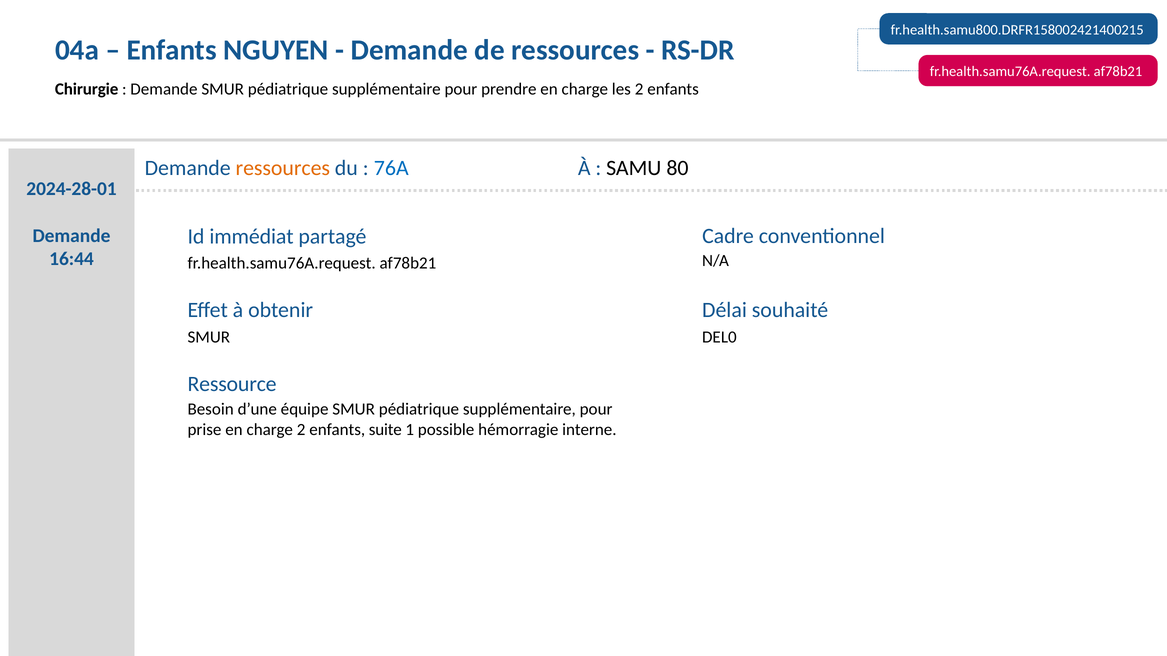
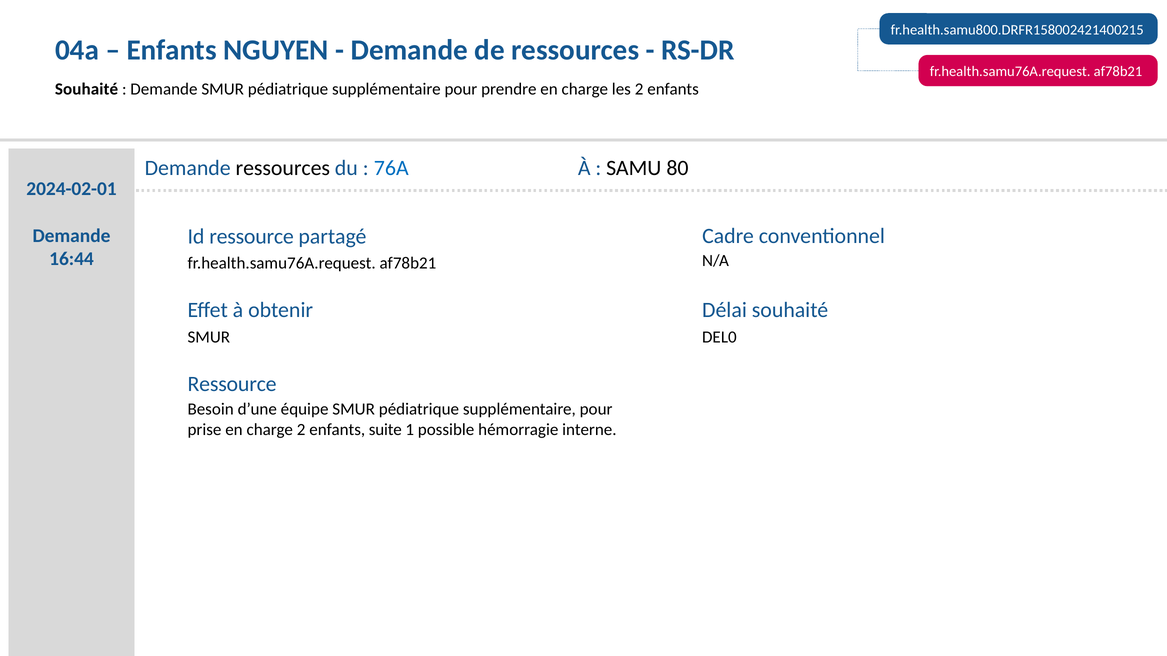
Chirurgie: Chirurgie -> Souhaité (87, 89)
ressources colour: orange -> black (283, 168)
2024-28-01: 2024-28-01 -> 2024-02-01 (72, 189)
Id immédiat: immédiat -> ressource (252, 237)
